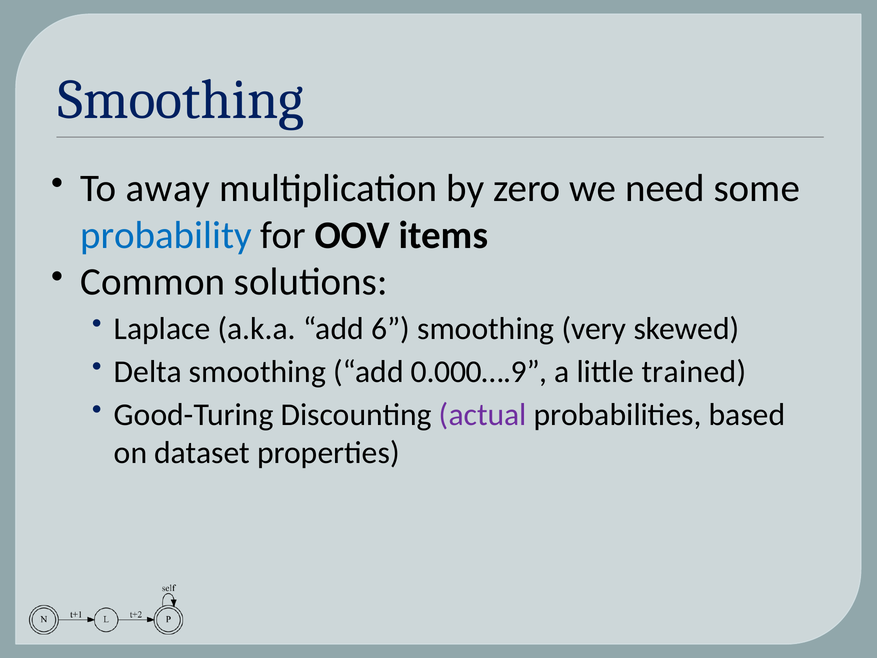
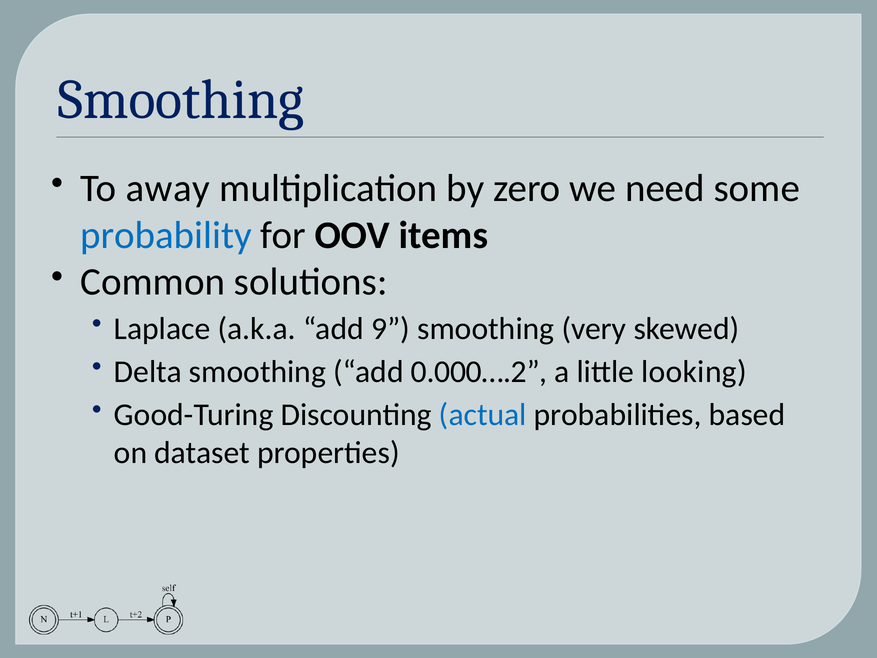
6: 6 -> 9 (391, 329)
0.000….9: 0.000….9 -> 0.000….2 (479, 372)
trained: trained -> looking (694, 372)
actual colour: purple -> blue (483, 415)
